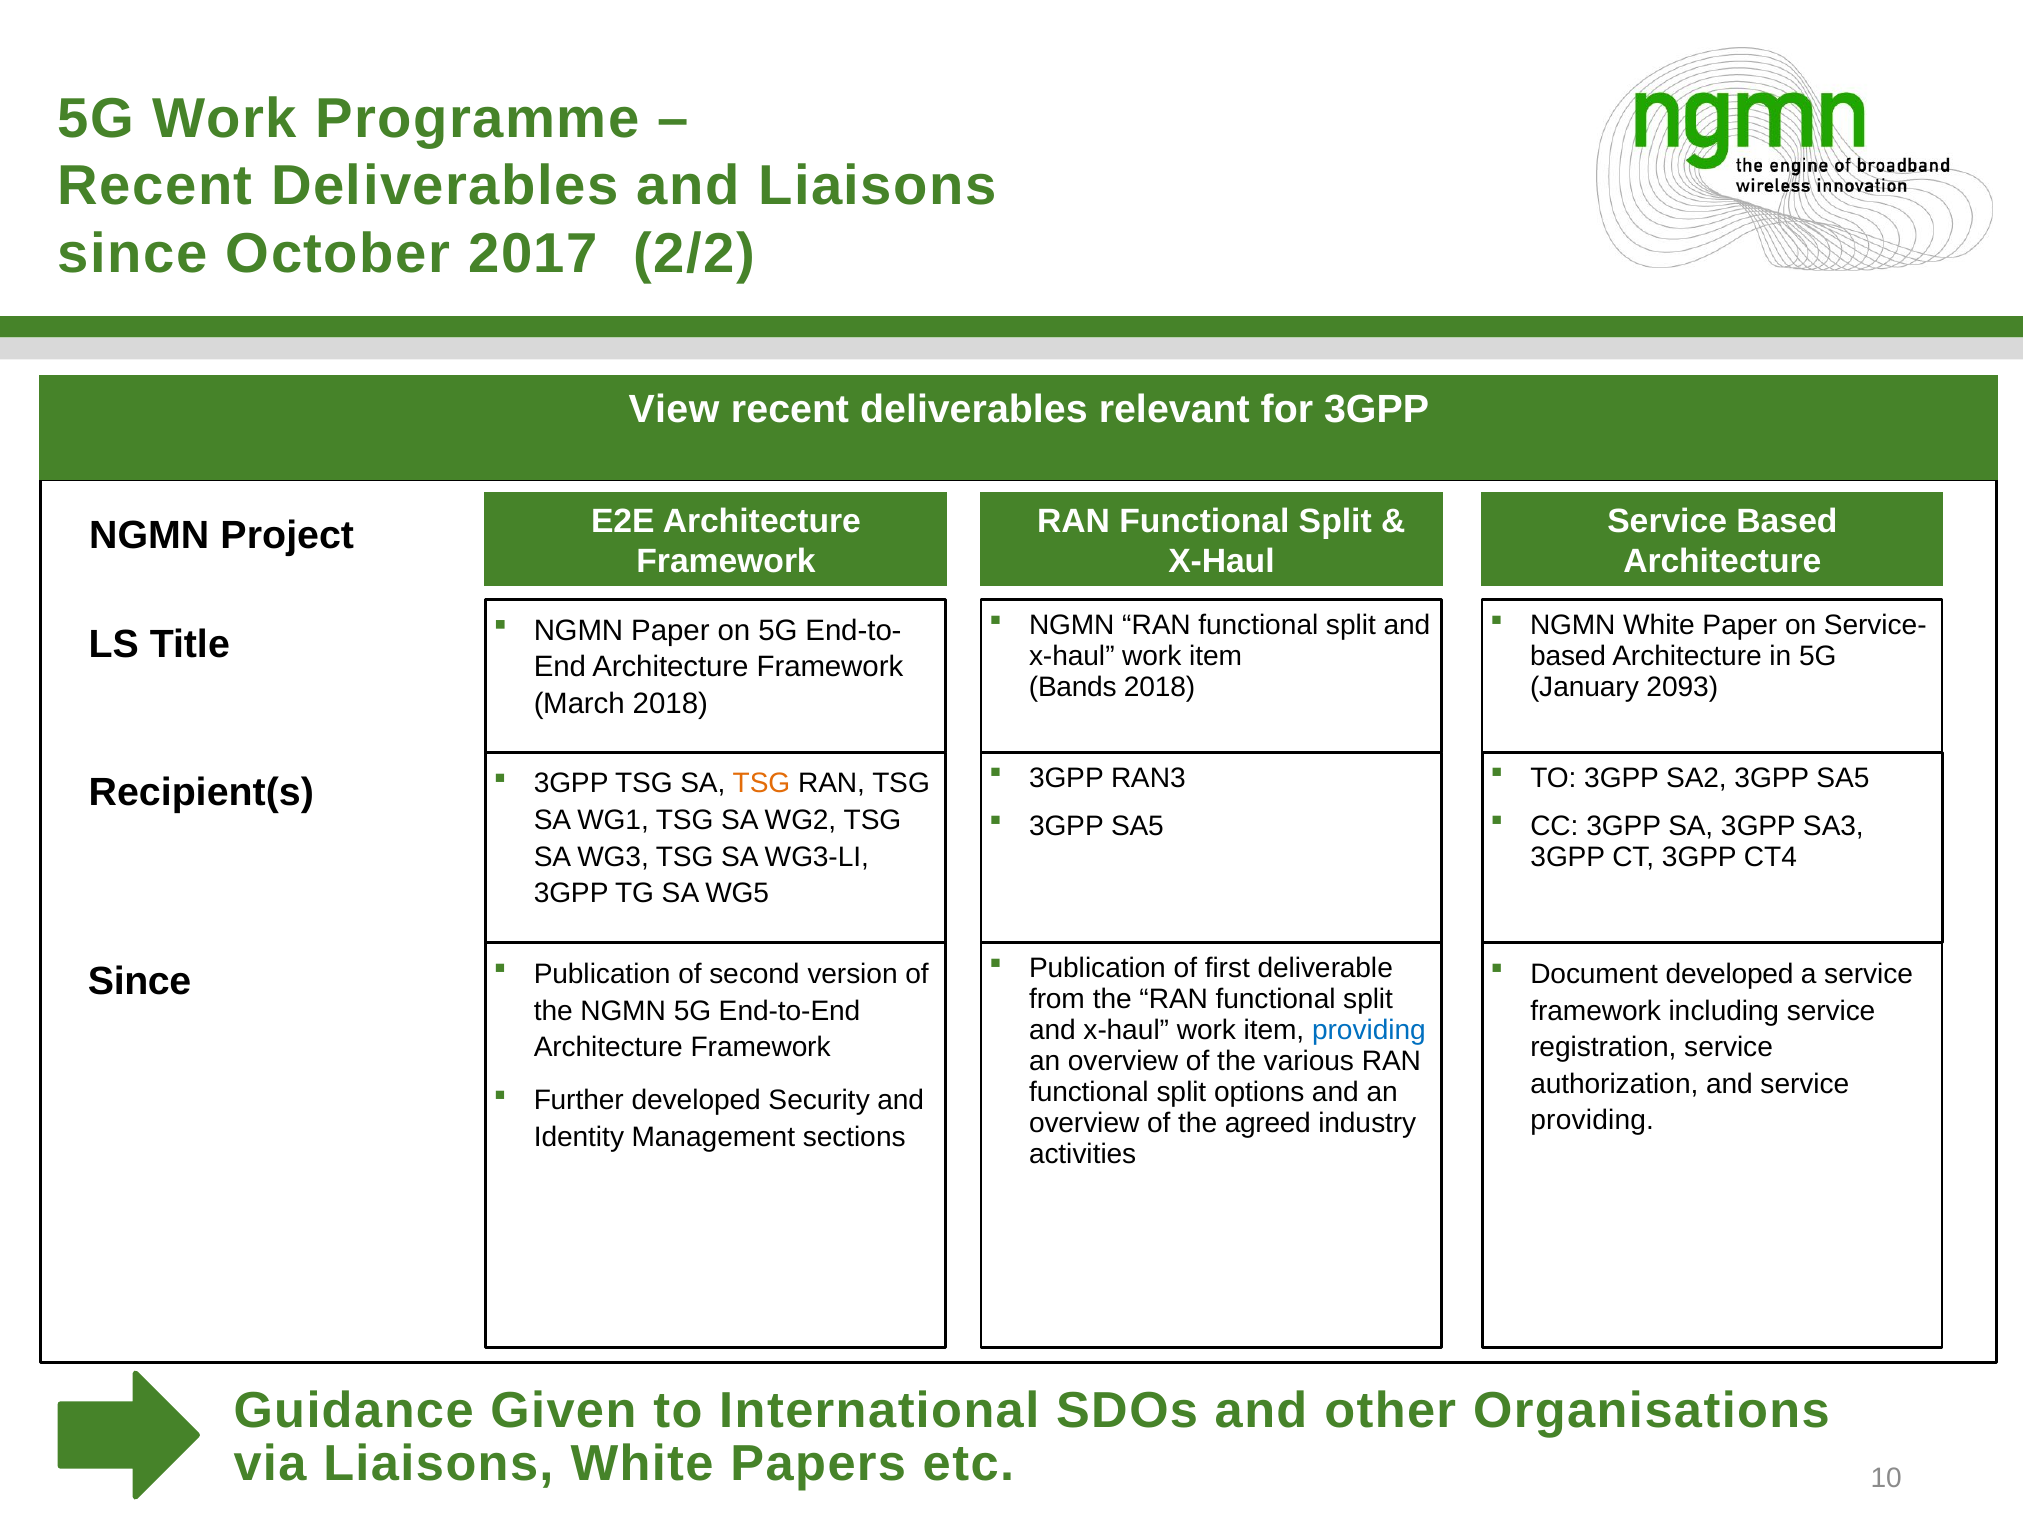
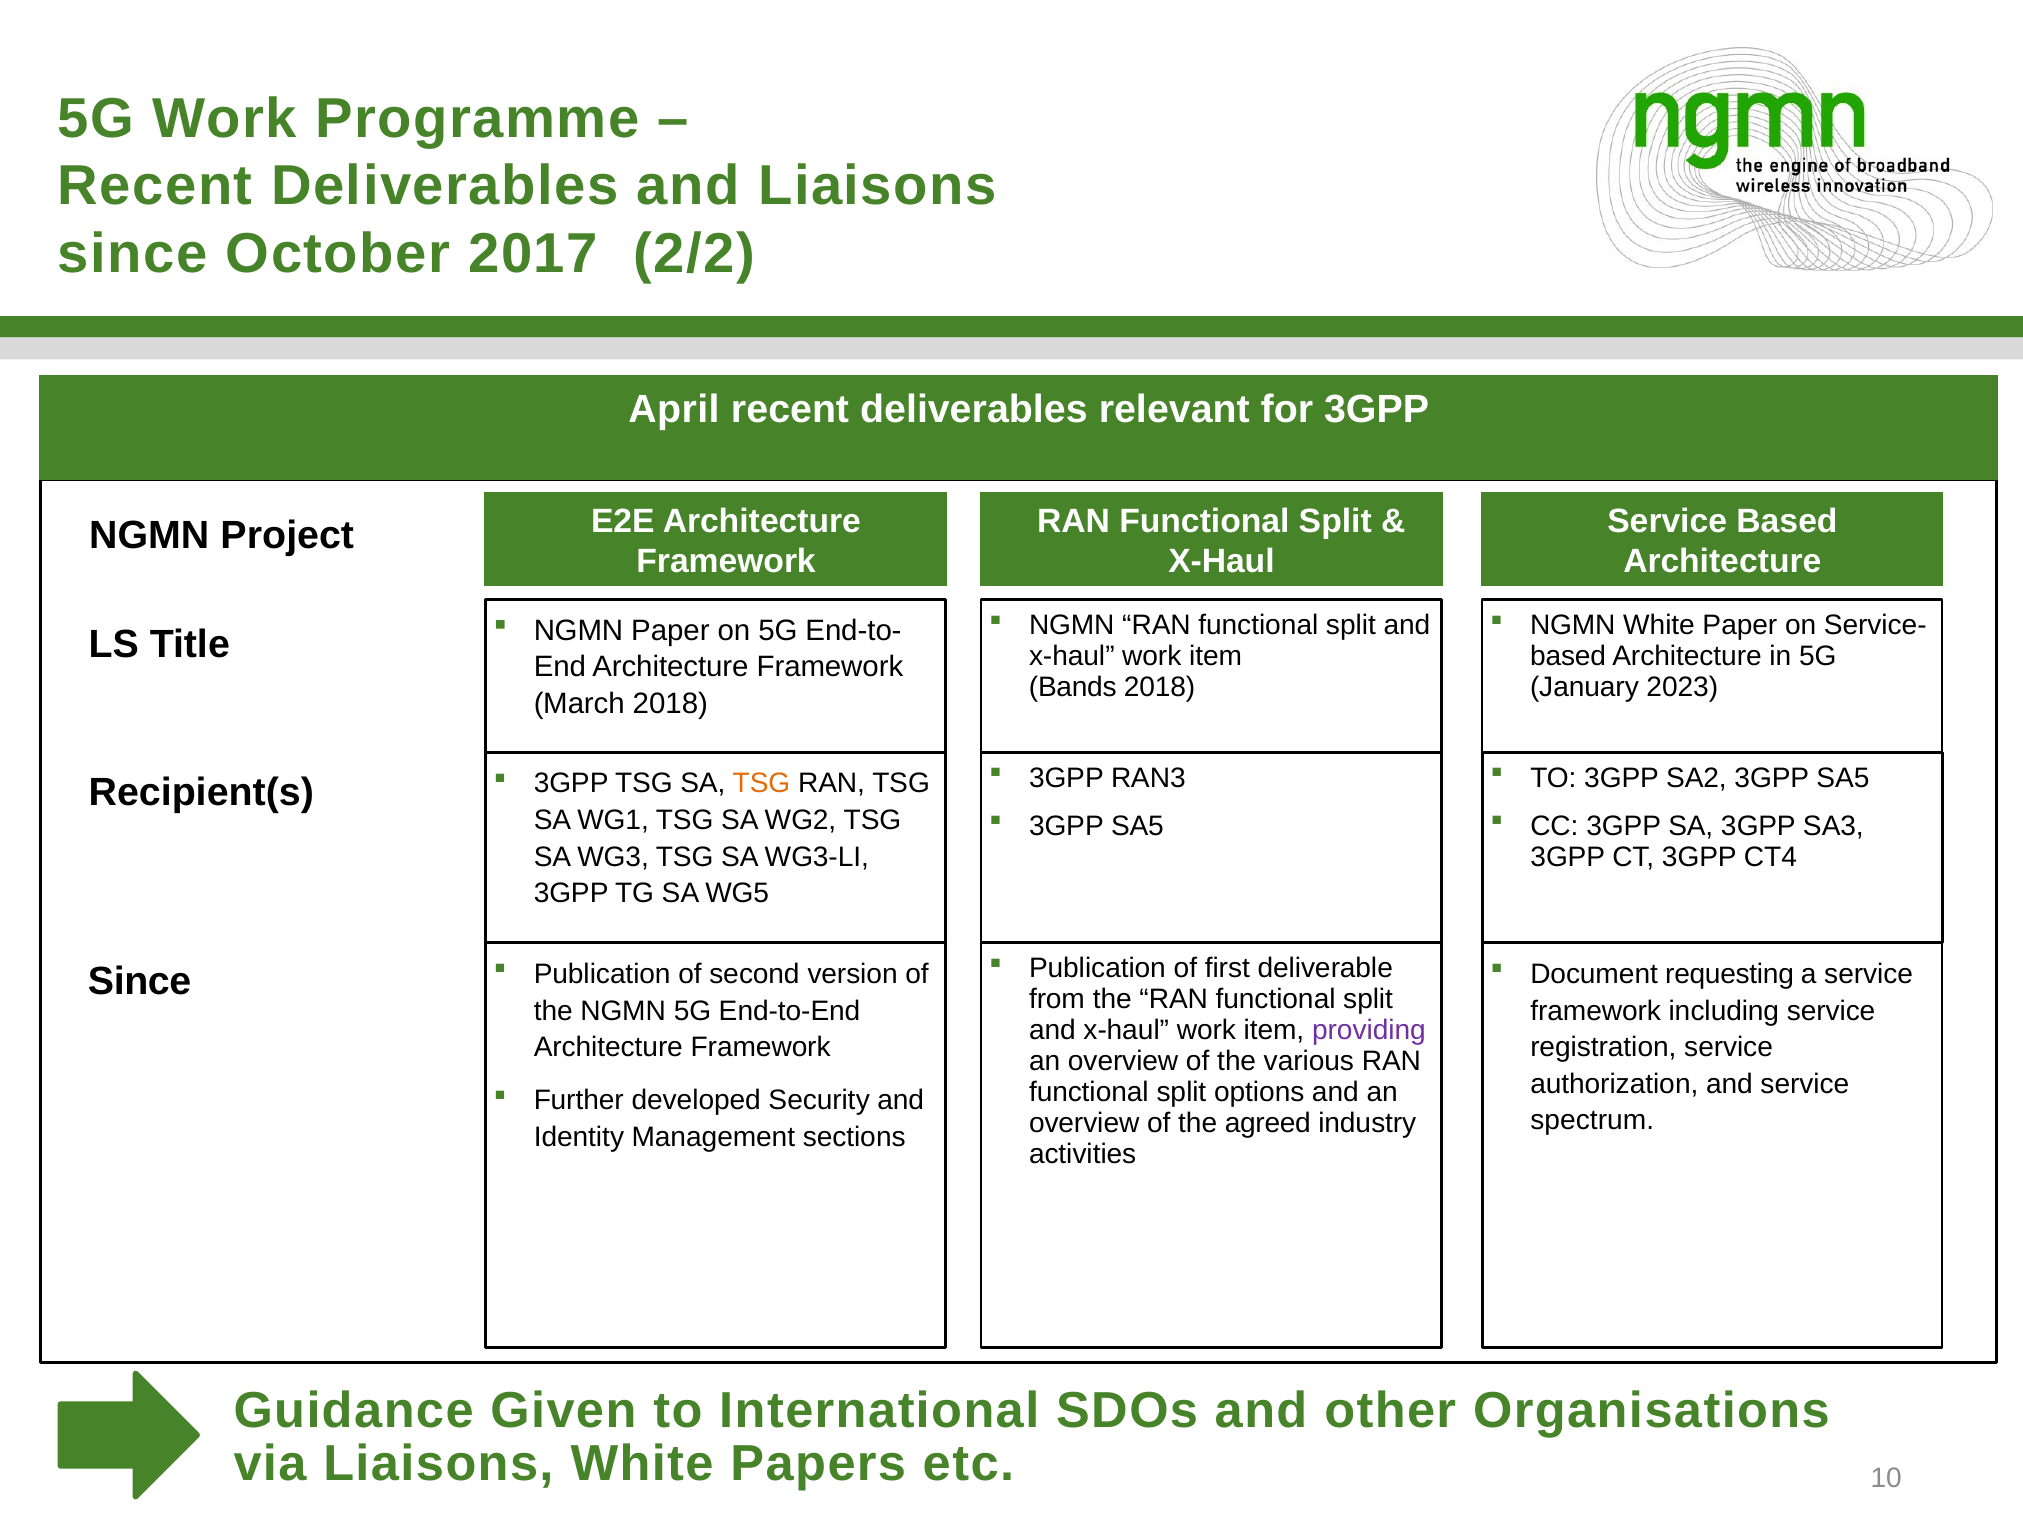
View: View -> April (674, 410)
2093: 2093 -> 2023 (1682, 687)
Document developed: developed -> requesting (1730, 974)
providing colour: blue -> purple (1369, 1030)
providing: providing -> spectrum (1592, 1121)
